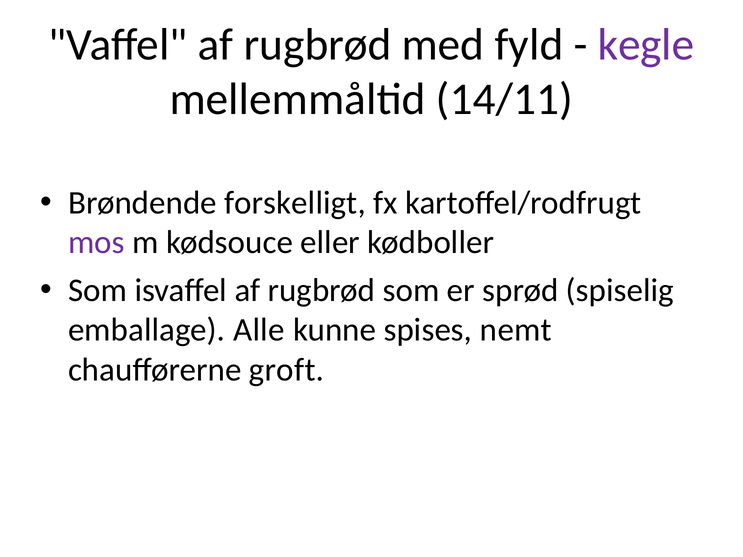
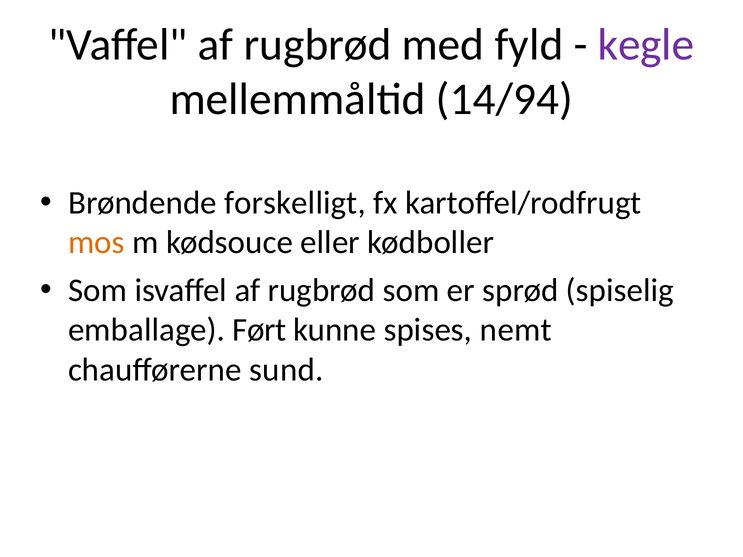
14/11: 14/11 -> 14/94 (504, 99)
mos colour: purple -> orange (96, 243)
Alle: Alle -> Ført (259, 330)
groft: groft -> sund (287, 370)
